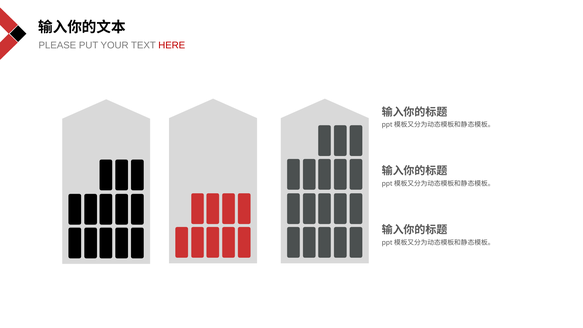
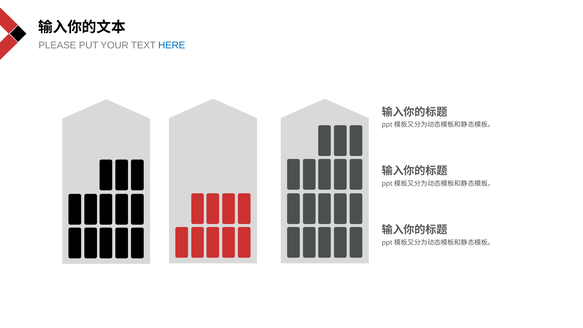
HERE colour: red -> blue (172, 45)
